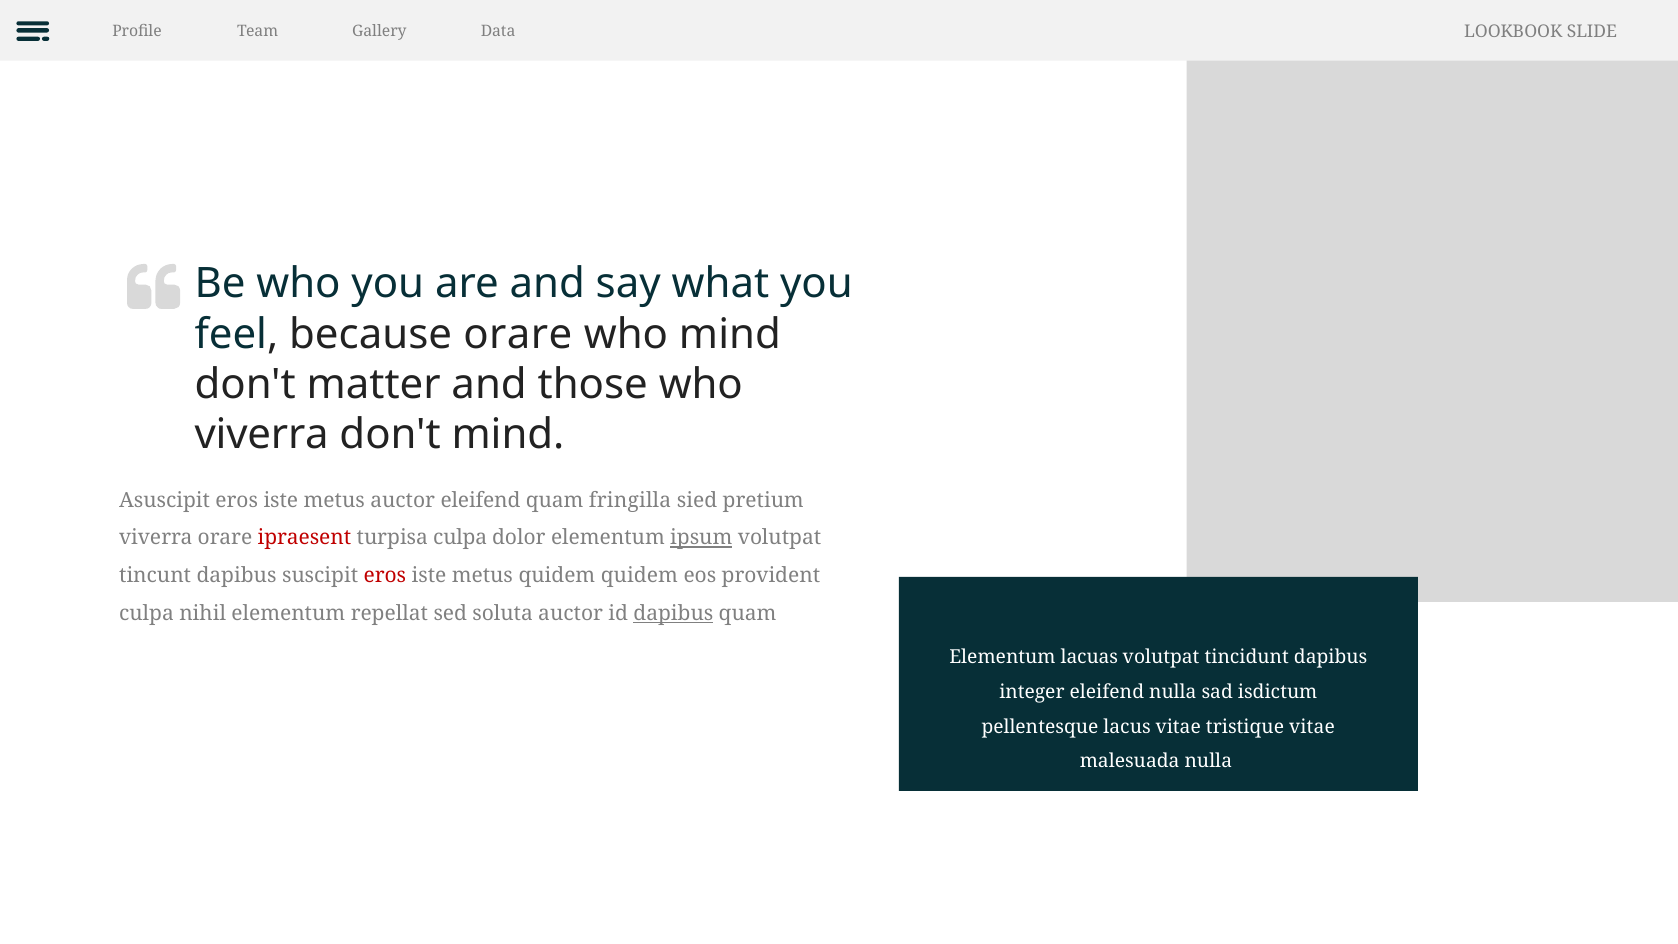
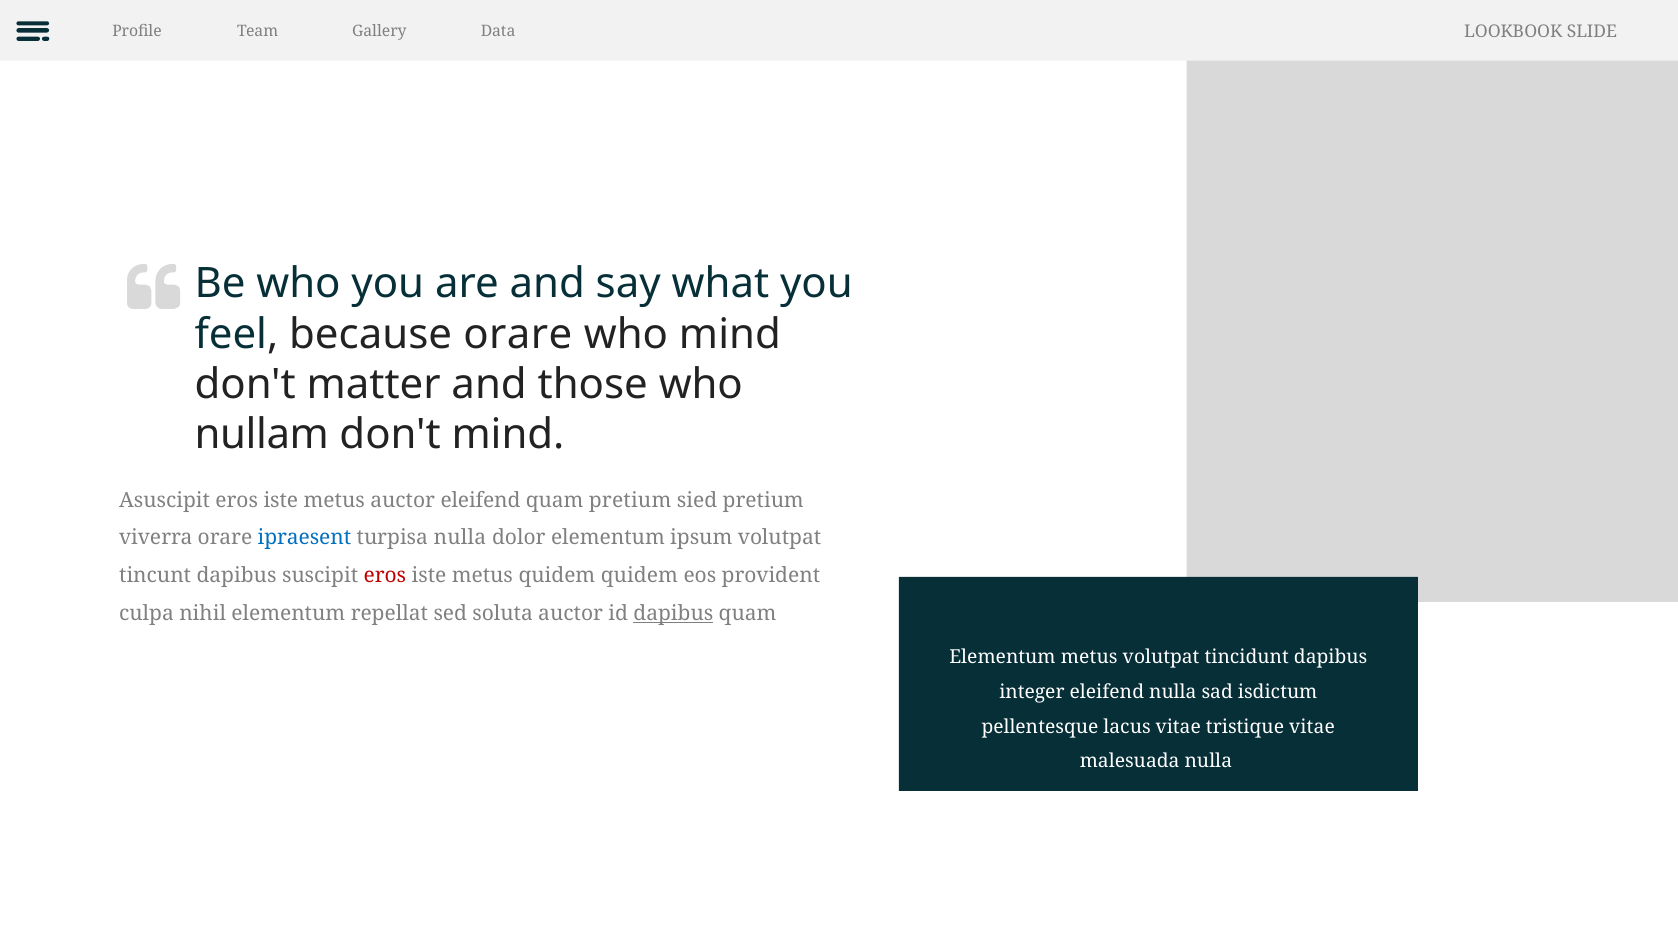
viverra: viverra -> nullam (262, 435)
quam fringilla: fringilla -> pretium (630, 500)
ipraesent colour: red -> blue (304, 538)
turpisa culpa: culpa -> nulla (460, 538)
ipsum underline: present -> none (701, 538)
Elementum lacuas: lacuas -> metus (1089, 657)
